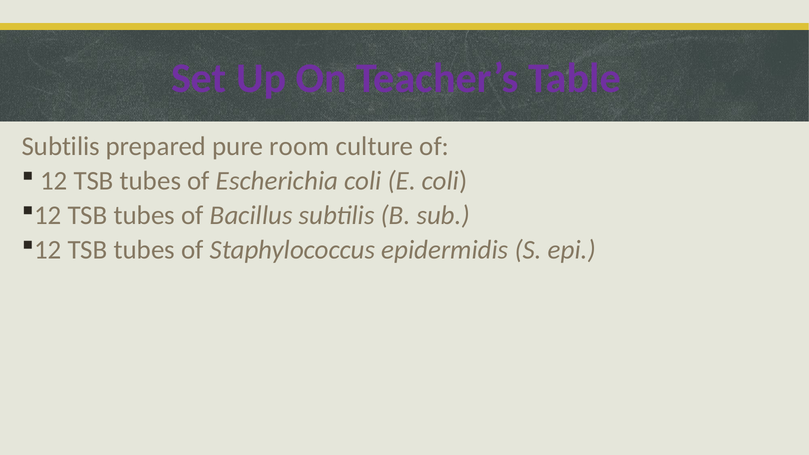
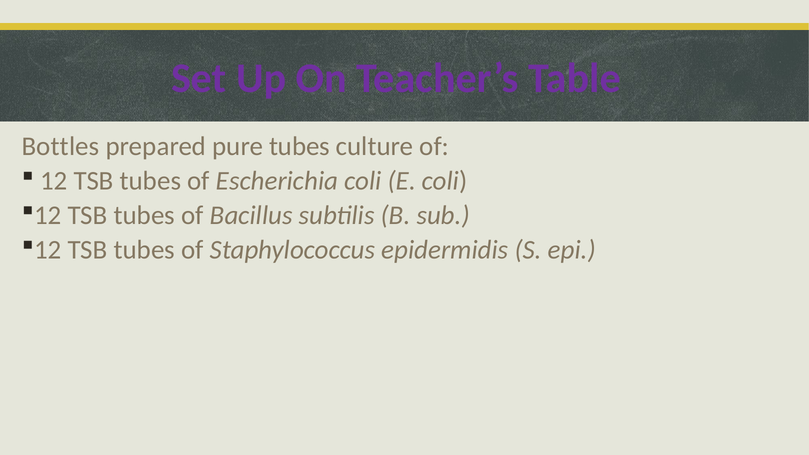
Subtilis: Subtilis -> Bottles (61, 146)
pure room: room -> tubes (299, 146)
